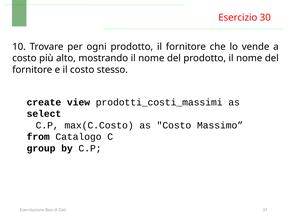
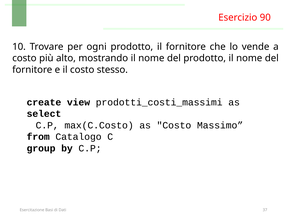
30: 30 -> 90 (265, 17)
